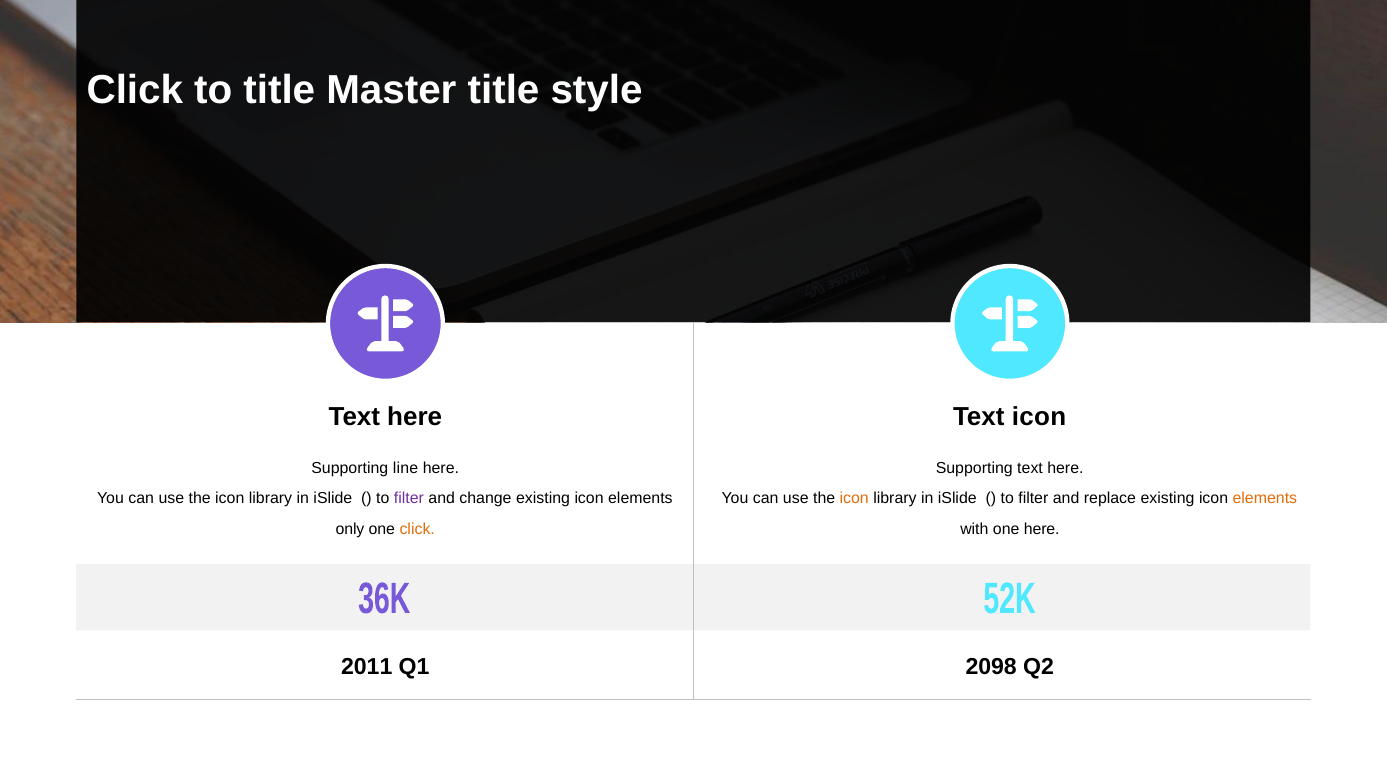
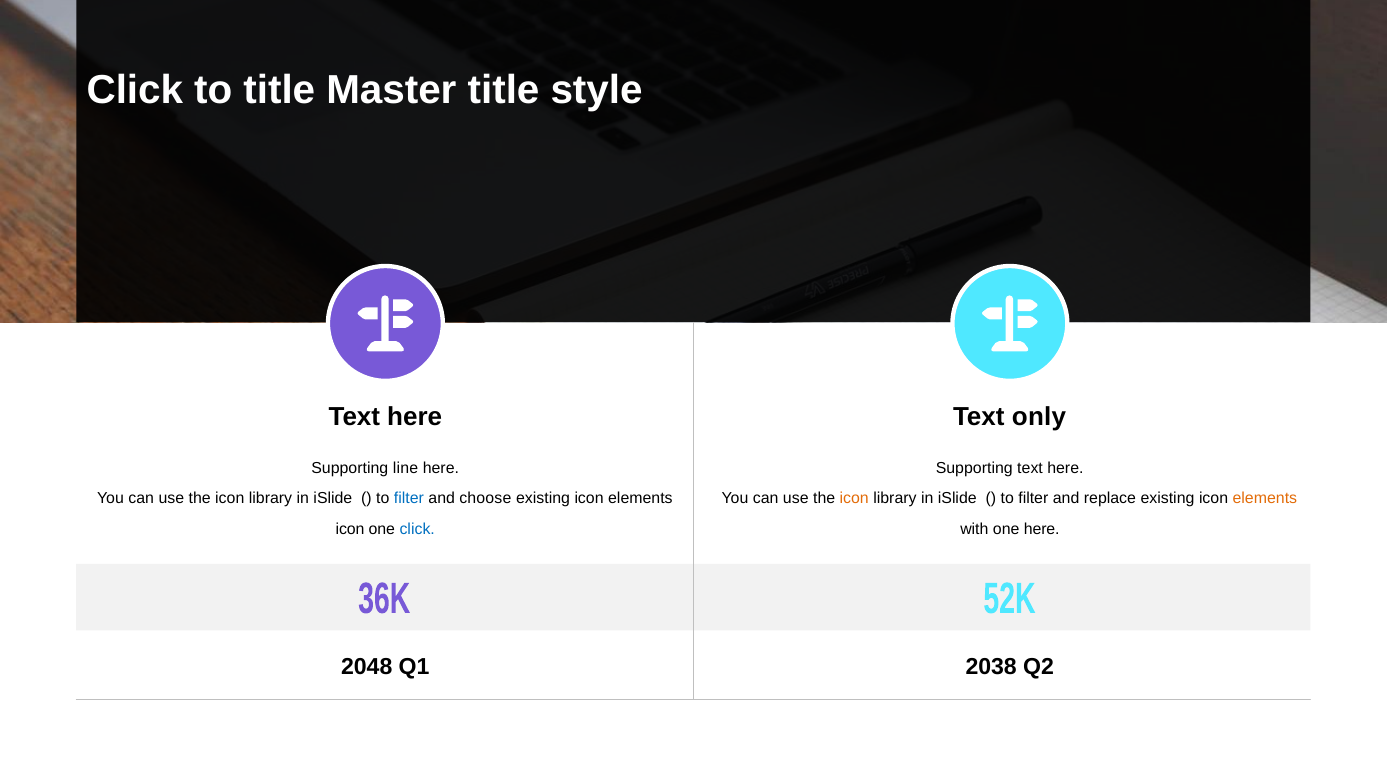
Text icon: icon -> only (1039, 417)
filter colour: purple -> blue (409, 499)
change: change -> choose (485, 499)
only: only -> icon (350, 529)
click colour: orange -> blue (417, 529)
2011: 2011 -> 2048 (367, 667)
2098: 2098 -> 2038 (991, 667)
